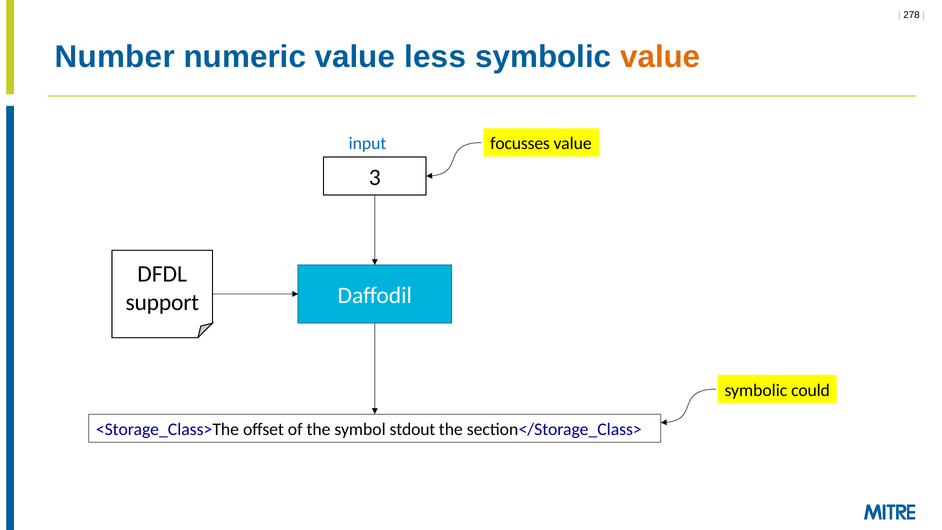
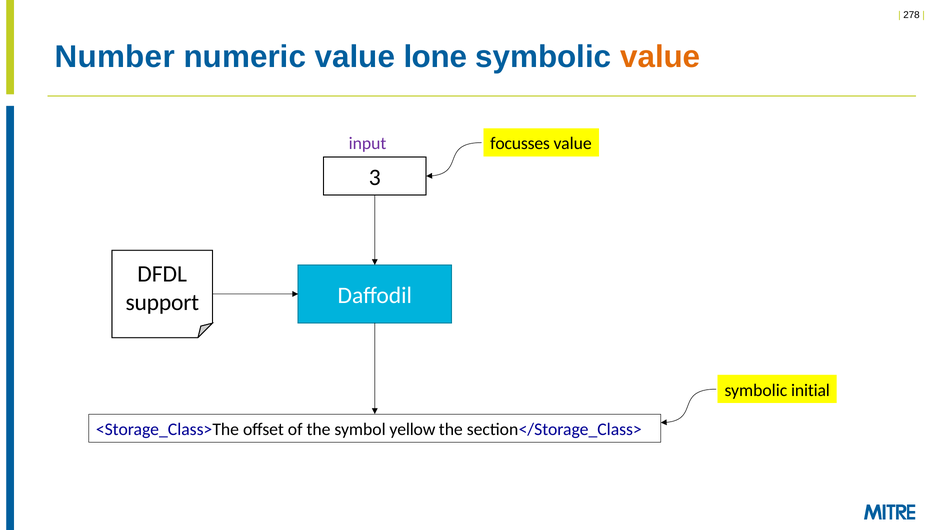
less: less -> lone (435, 57)
input colour: blue -> purple (368, 144)
could: could -> initial (810, 390)
stdout: stdout -> yellow (412, 429)
